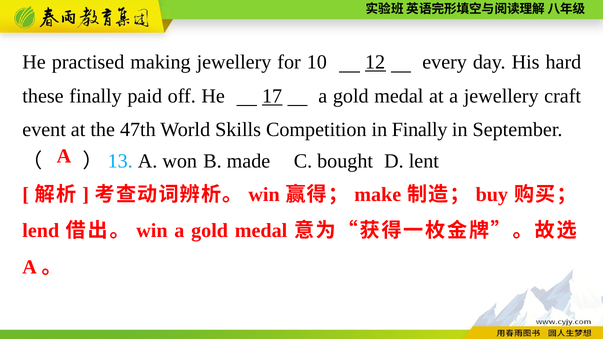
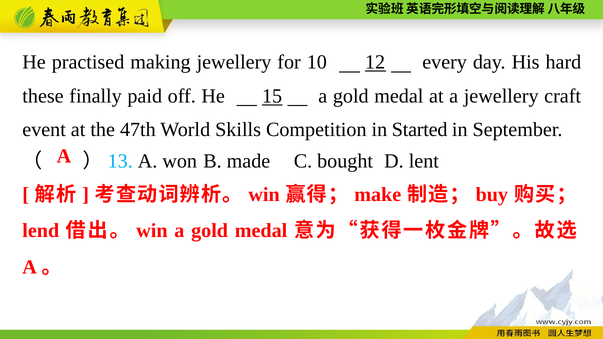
17: 17 -> 15 (272, 96)
in Finally: Finally -> Started (420, 130)
